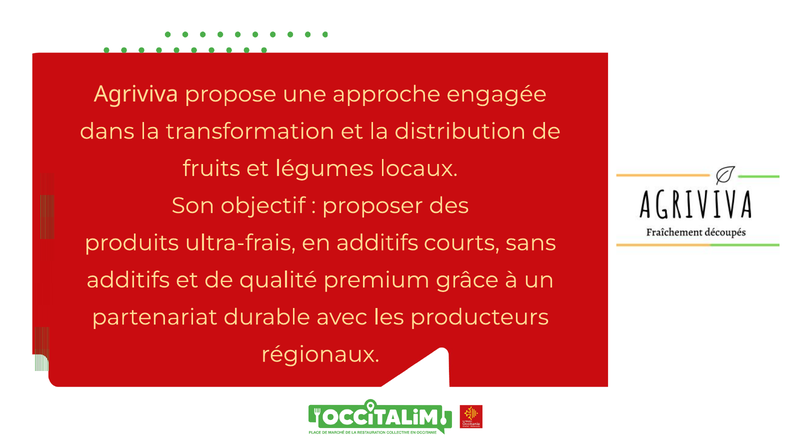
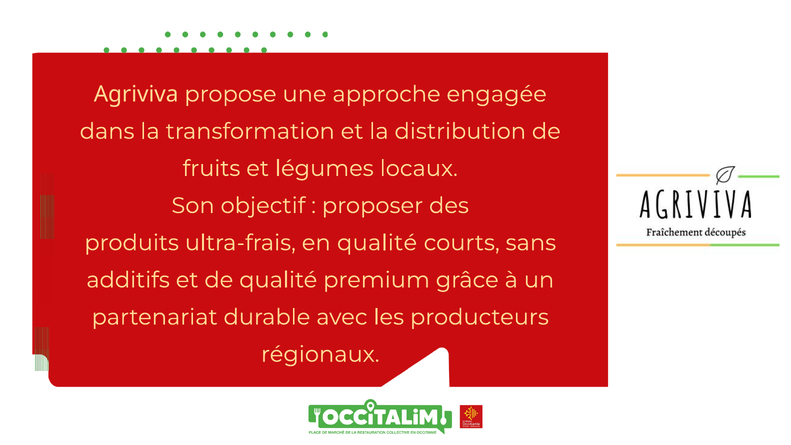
en additifs: additifs -> qualité (377, 243)
